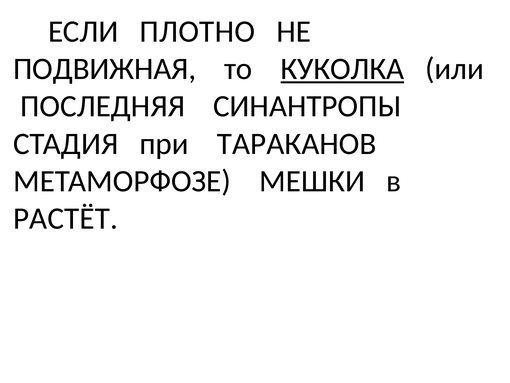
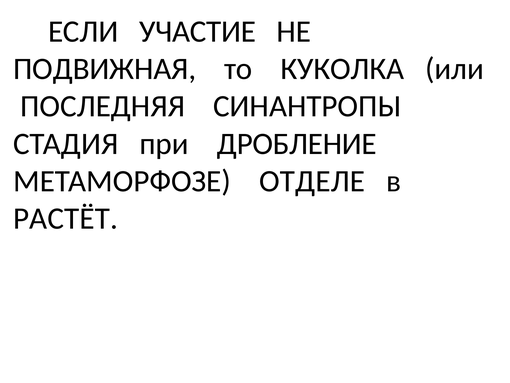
ПЛОТНО: ПЛОТНО -> УЧАСТИЕ (198, 31)
КУКОЛКА underline: present -> none (342, 69)
ТАРАКАНОВ: ТАРАКАНОВ -> ДРОБЛЕНИЕ (297, 144)
МЕШКИ: МЕШКИ -> ОТДЕЛЕ (312, 181)
